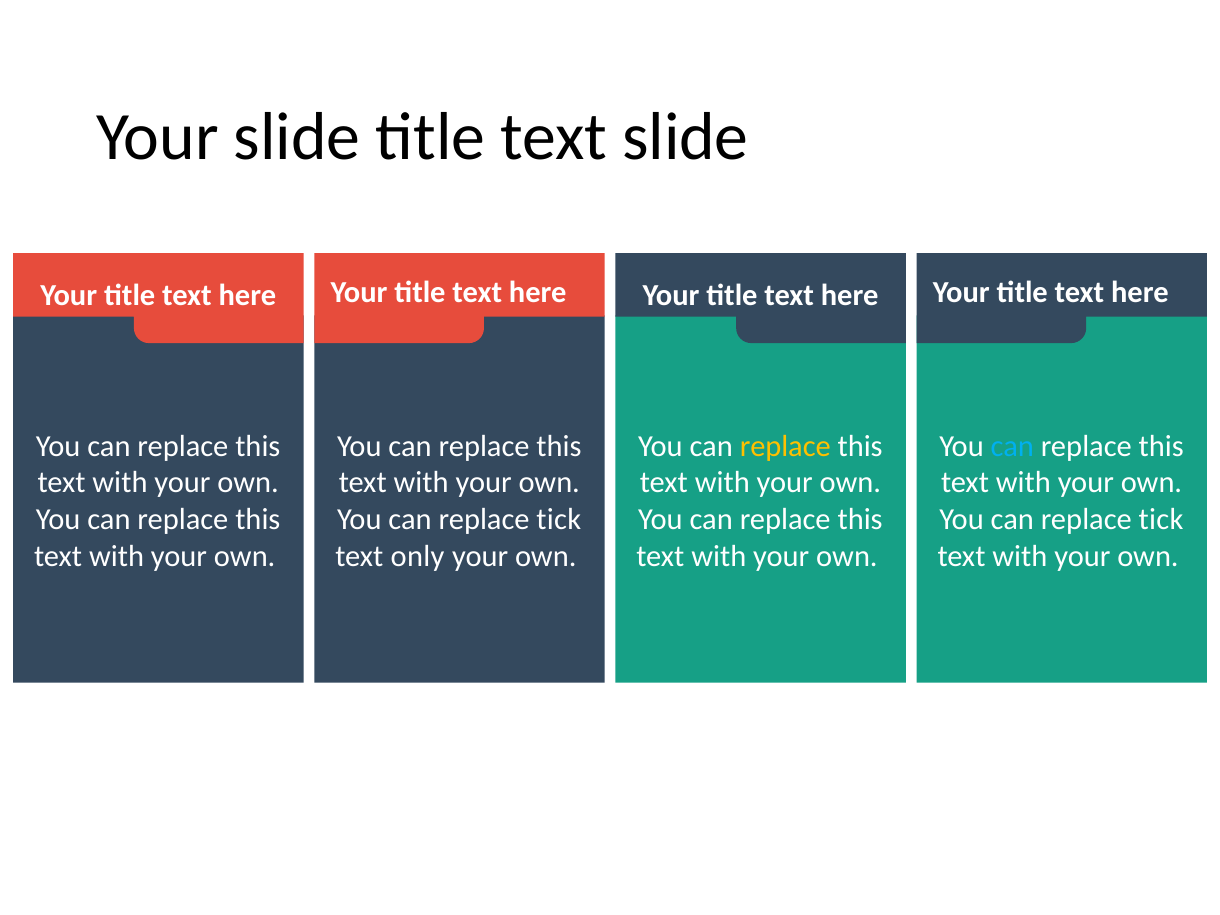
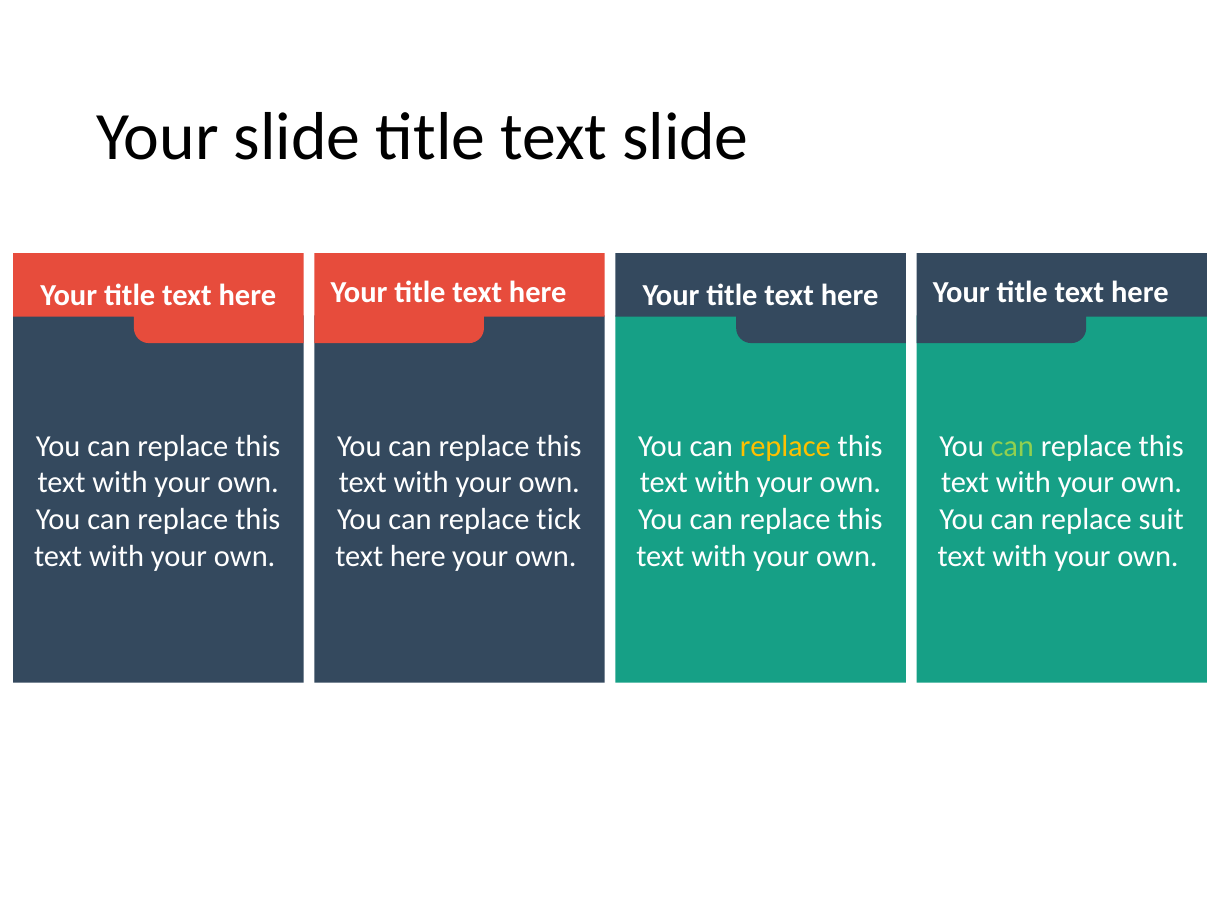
can colour: light blue -> light green (1012, 446)
tick: tick -> suit (1161, 519)
only: only -> here (418, 556)
